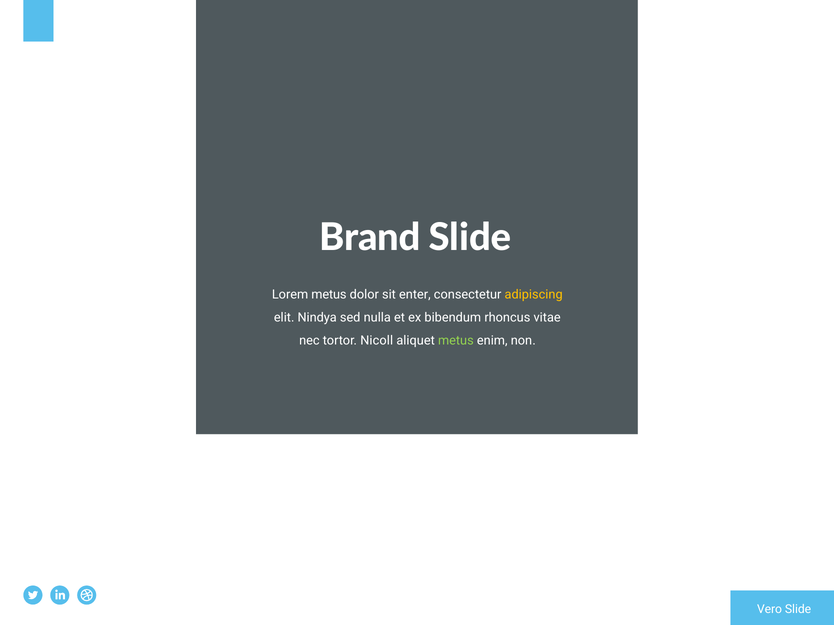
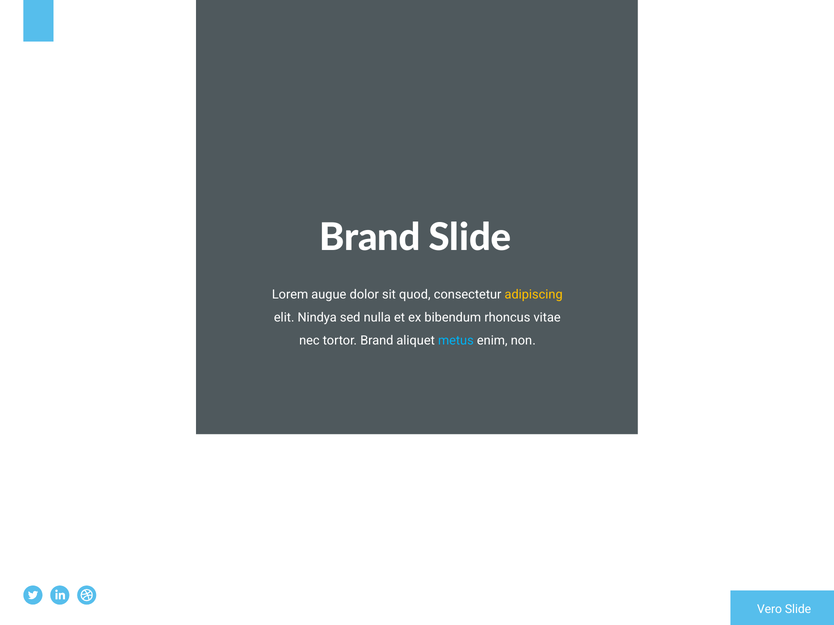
Lorem metus: metus -> augue (329, 295)
enter: enter -> quod (415, 295)
tortor Nicoll: Nicoll -> Brand (377, 341)
metus colour: light green -> light blue (456, 341)
